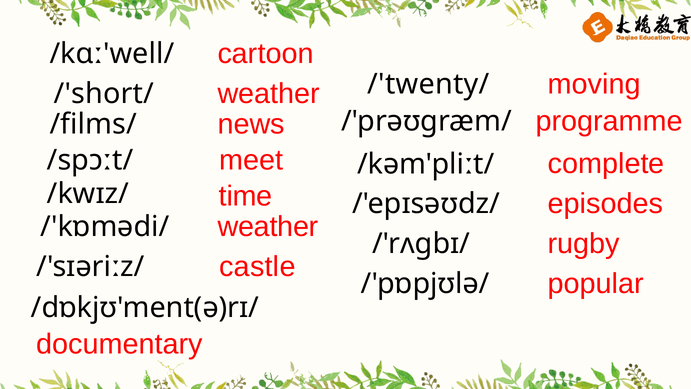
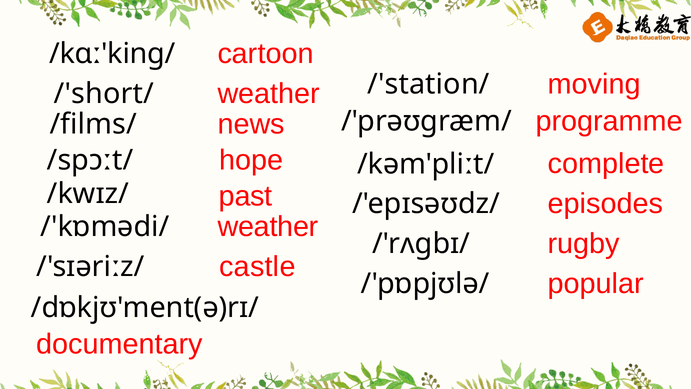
/kɑː'well/: /kɑː'well/ -> /kɑː'king/ (112, 54)
/'twenty/: /'twenty/ -> /'station/ (428, 84)
meet: meet -> hope (251, 160)
time: time -> past (246, 196)
